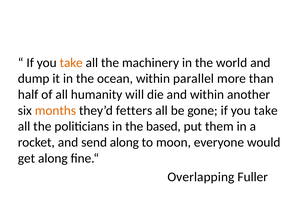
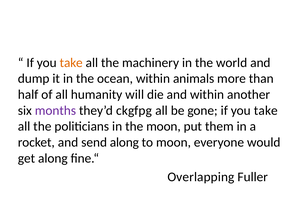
parallel: parallel -> animals (194, 79)
months colour: orange -> purple (55, 111)
fetters: fetters -> ckgfpg (134, 111)
the based: based -> moon (163, 127)
